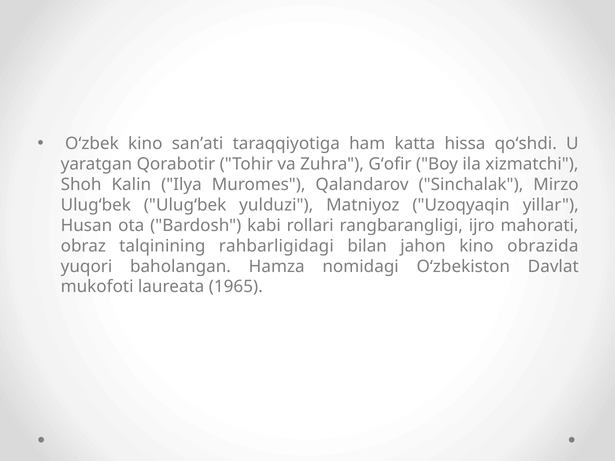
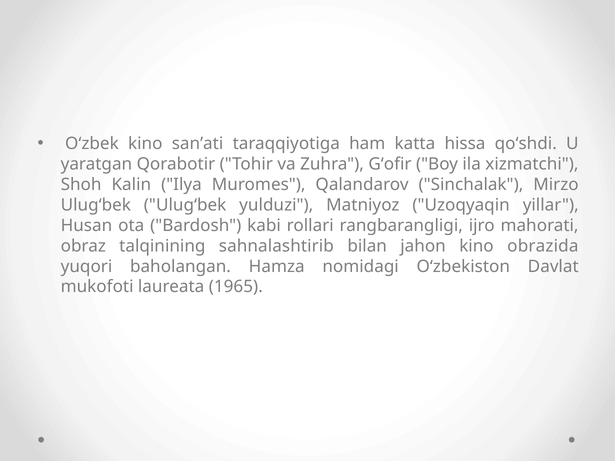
rahbarligidagi: rahbarligidagi -> sahnalashtirib (276, 246)
